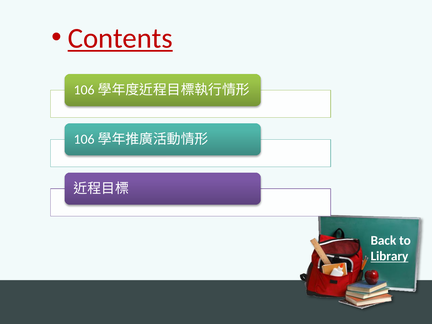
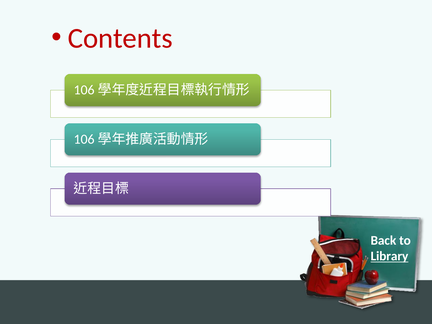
Contents underline: present -> none (120, 38)
